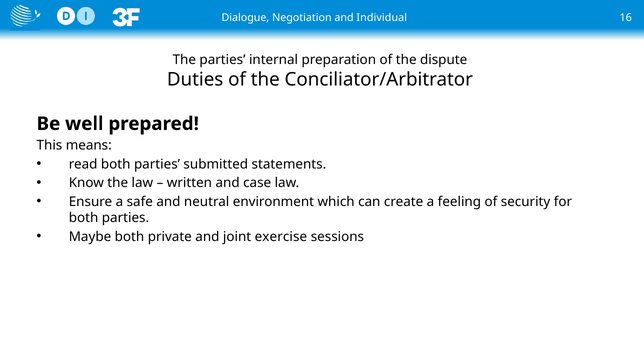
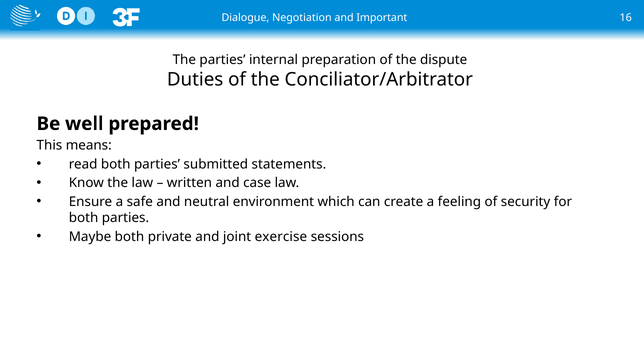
Individual: Individual -> Important (382, 17)
